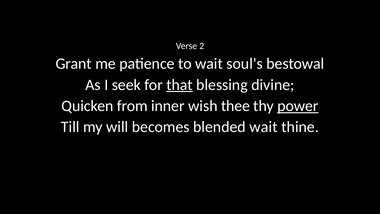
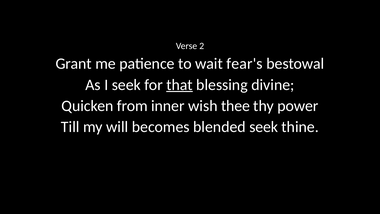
soul's: soul's -> fear's (244, 64)
power underline: present -> none (298, 106)
blended wait: wait -> seek (264, 127)
